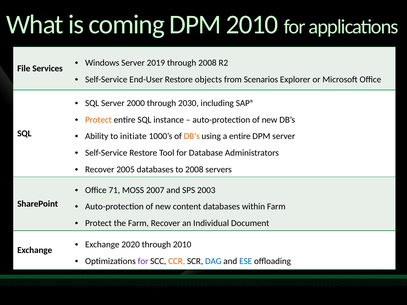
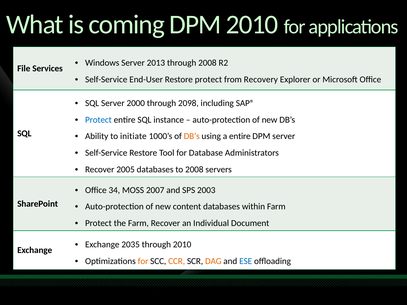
2019: 2019 -> 2013 (156, 63)
Restore objects: objects -> protect (208, 80)
Scenarios: Scenarios -> Recovery (261, 80)
2030: 2030 -> 2098 (188, 103)
Protect colour: orange -> blue (98, 120)
71: 71 -> 34 (114, 190)
2020: 2020 -> 2035 (131, 245)
for colour: purple -> orange (143, 261)
DAG colour: blue -> orange (213, 261)
